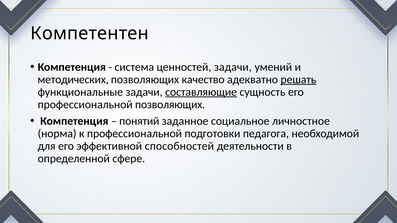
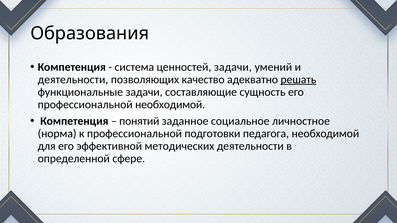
Компетентен: Компетентен -> Образования (90, 33)
методических: методических -> деятельности (73, 80)
составляющие underline: present -> none (201, 92)
профессиональной позволяющих: позволяющих -> необходимой (170, 105)
способностей: способностей -> методических (179, 146)
